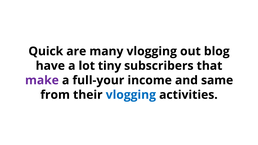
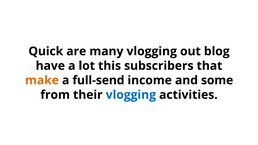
tiny: tiny -> this (110, 66)
make colour: purple -> orange (42, 80)
full-your: full-your -> full-send (98, 80)
same: same -> some (217, 80)
